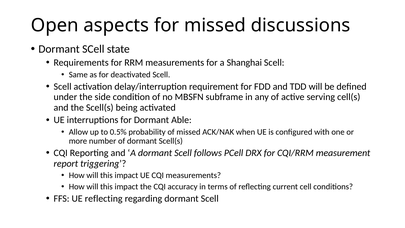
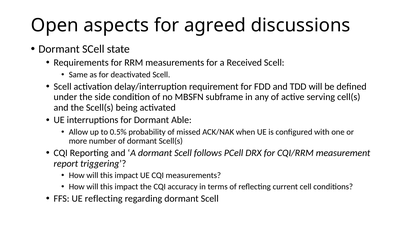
for missed: missed -> agreed (215, 25)
Shanghai: Shanghai -> Received (244, 63)
